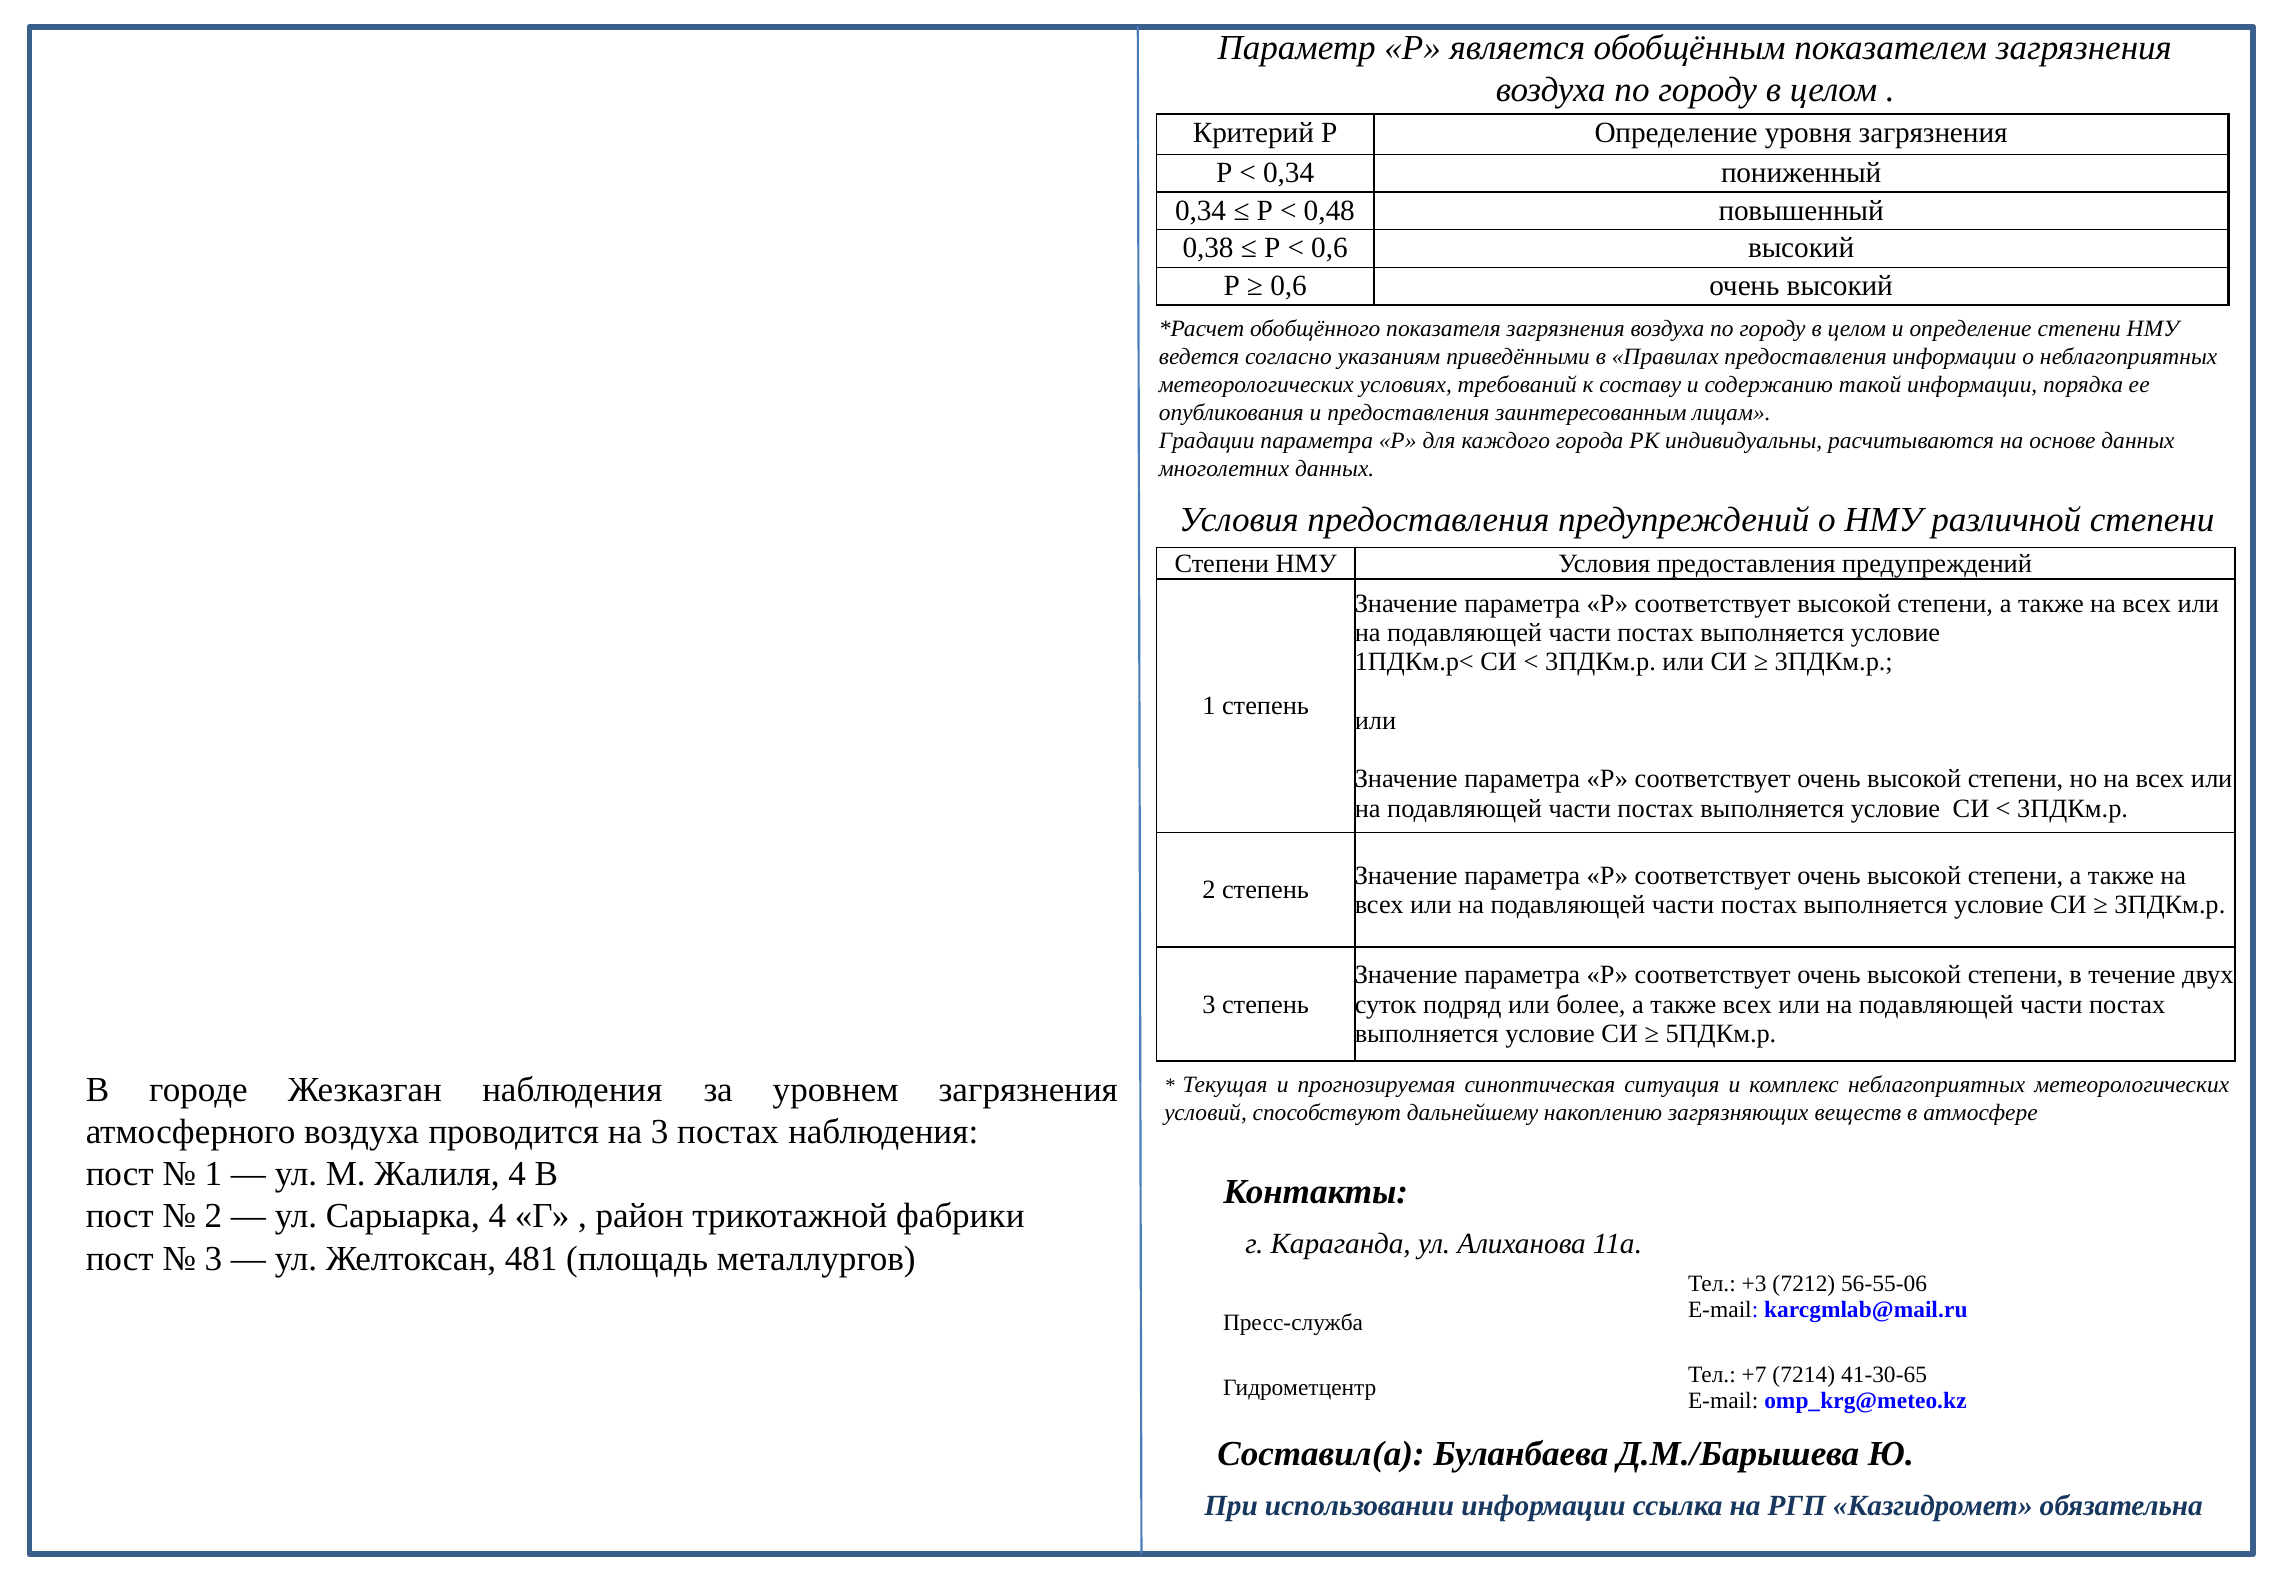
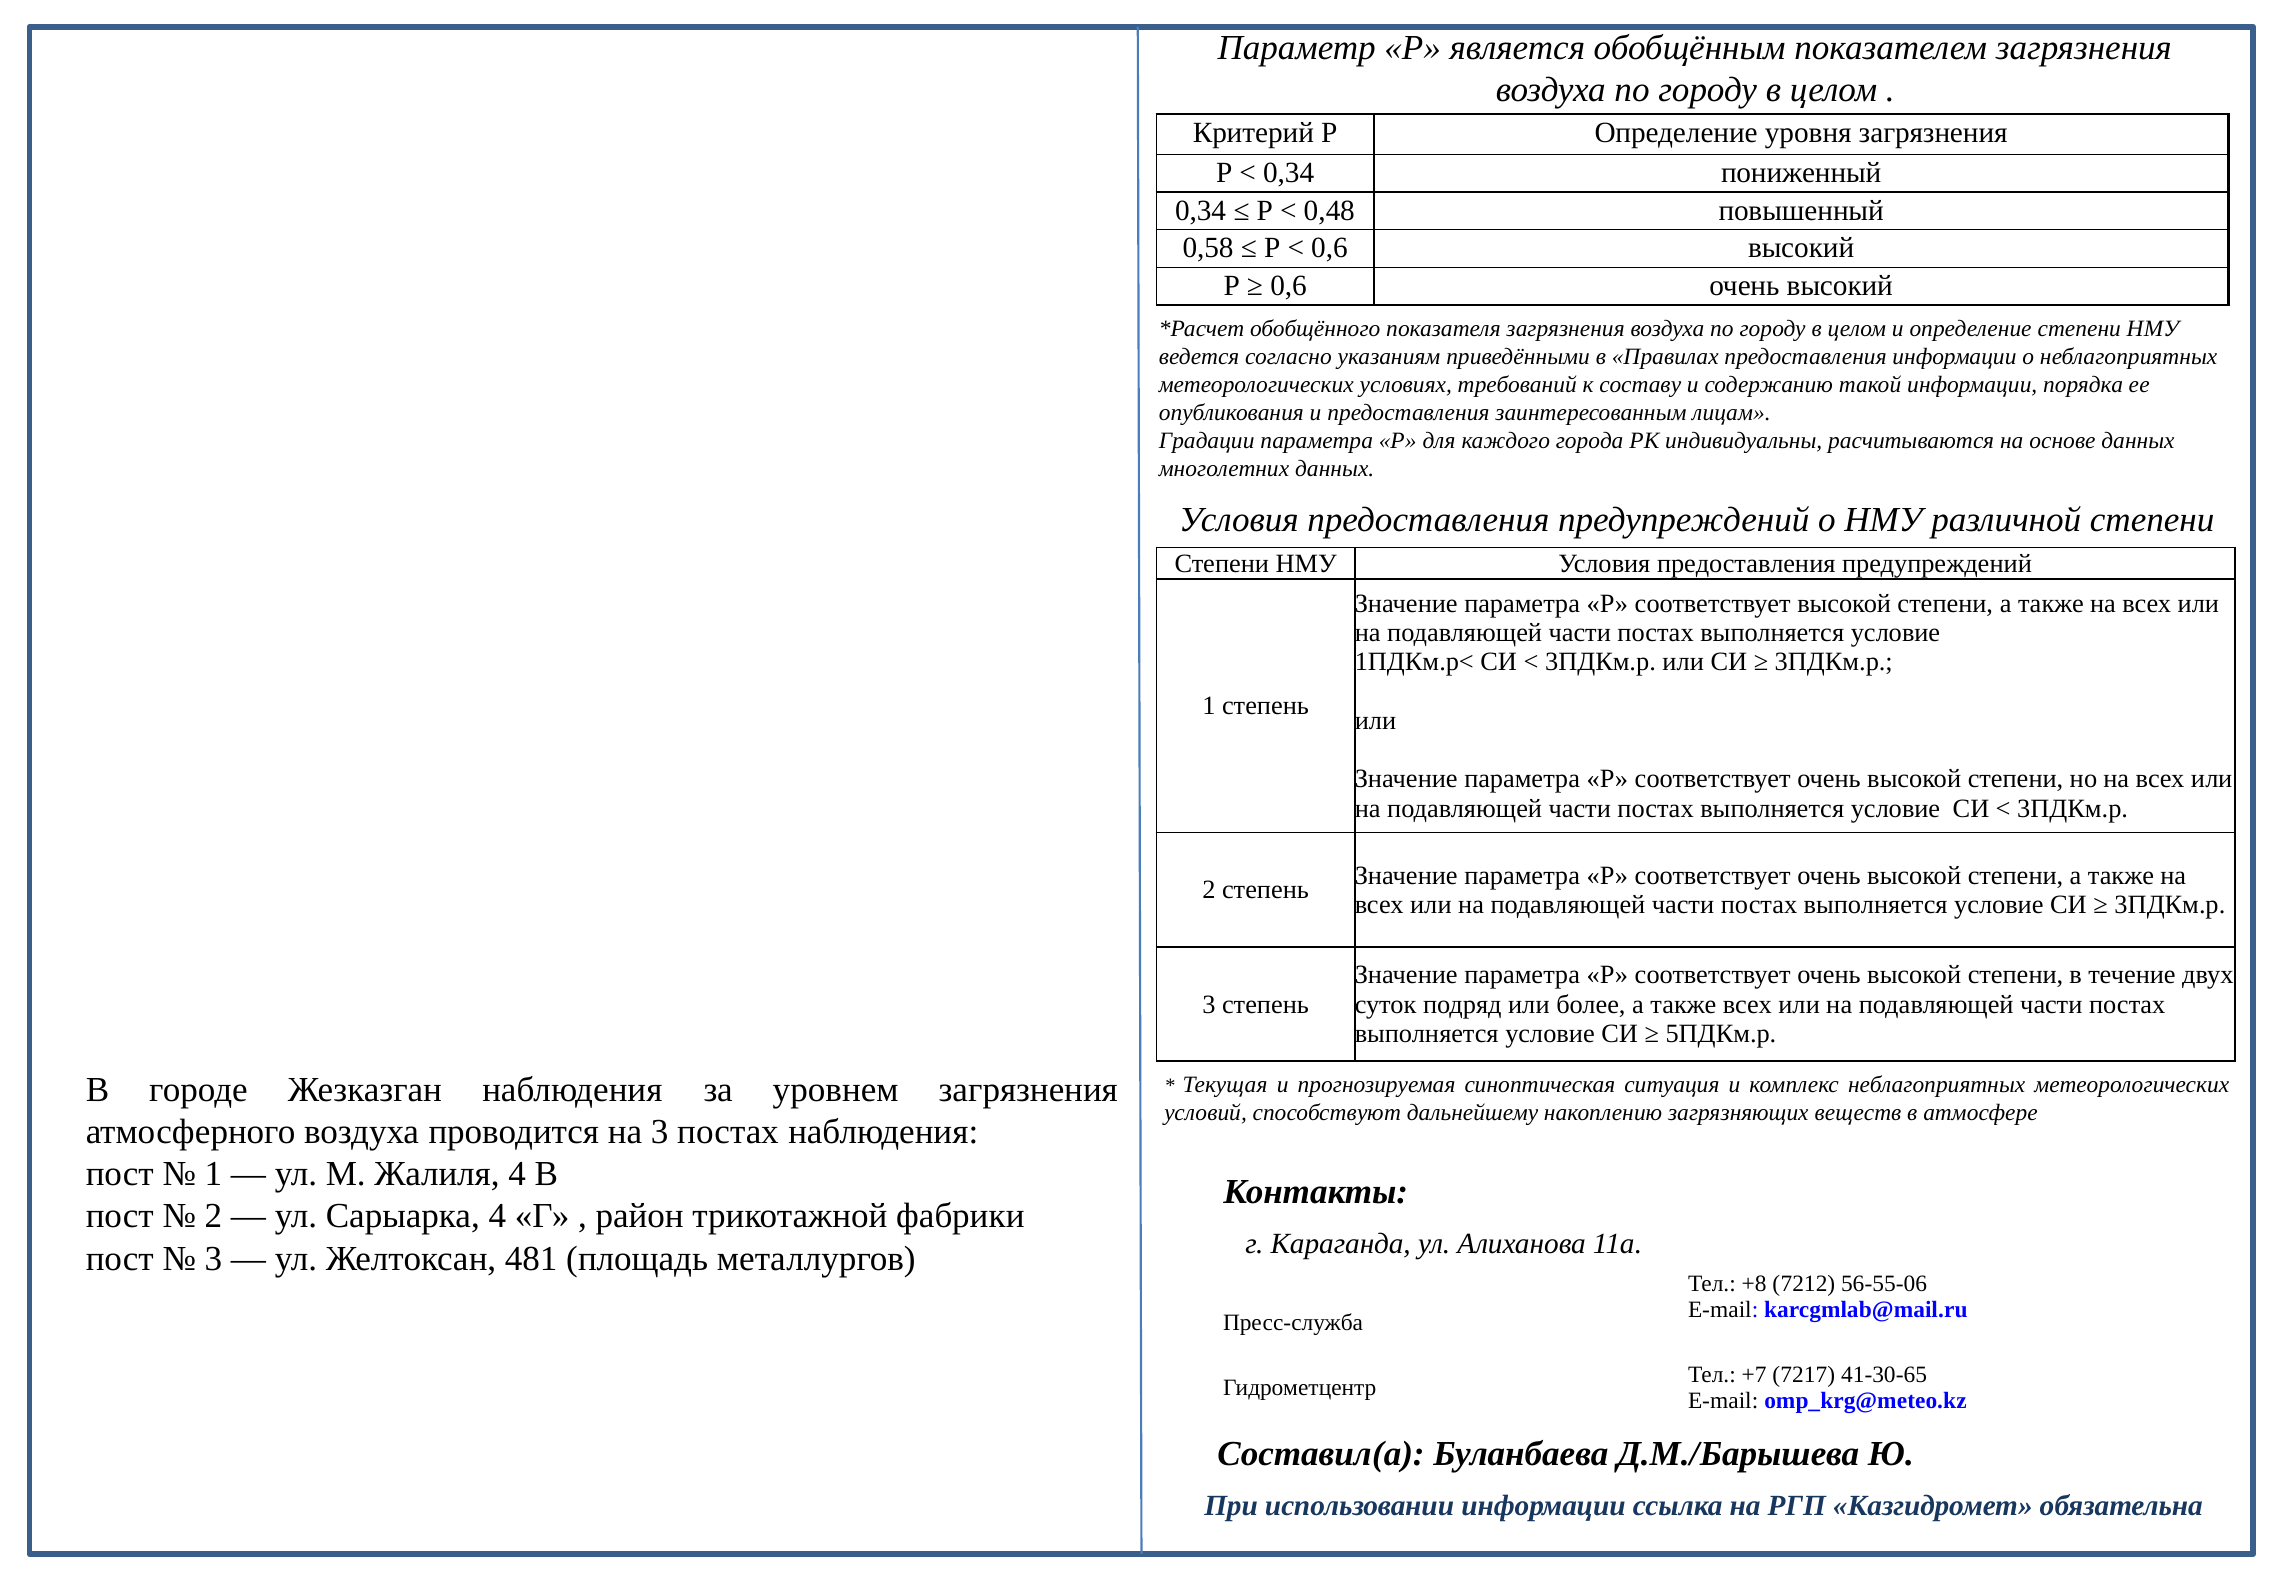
0,38: 0,38 -> 0,58 (1208, 248)
+3: +3 -> +8 (1754, 1283)
7214: 7214 -> 7217 (1804, 1375)
